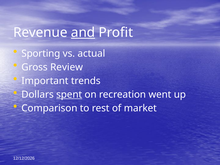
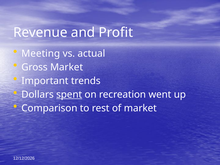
and underline: present -> none (83, 32)
Sporting: Sporting -> Meeting (41, 53)
Gross Review: Review -> Market (67, 67)
